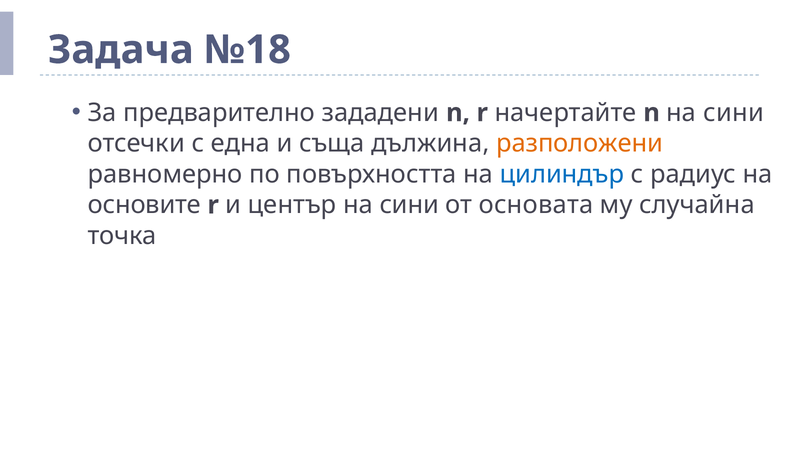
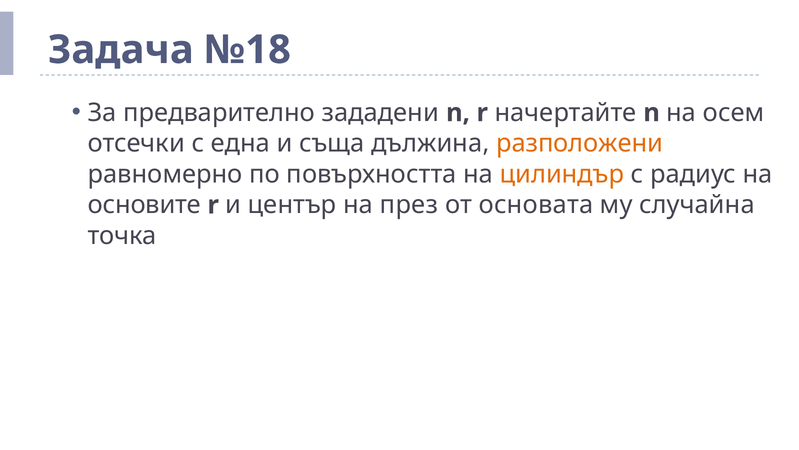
n на сини: сини -> осем (734, 113)
цилиндър colour: blue -> orange (562, 174)
център на сини: сини -> през (409, 205)
